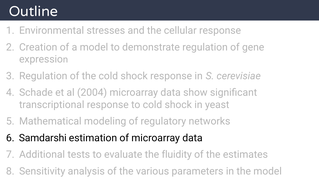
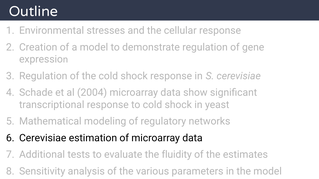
Samdarshi: Samdarshi -> Cerevisiae (43, 138)
